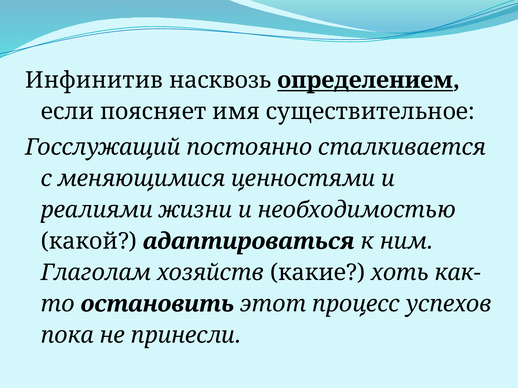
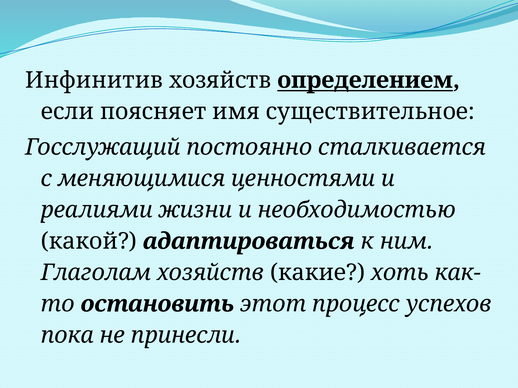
Инфинитив насквозь: насквозь -> хозяйств (220, 80)
